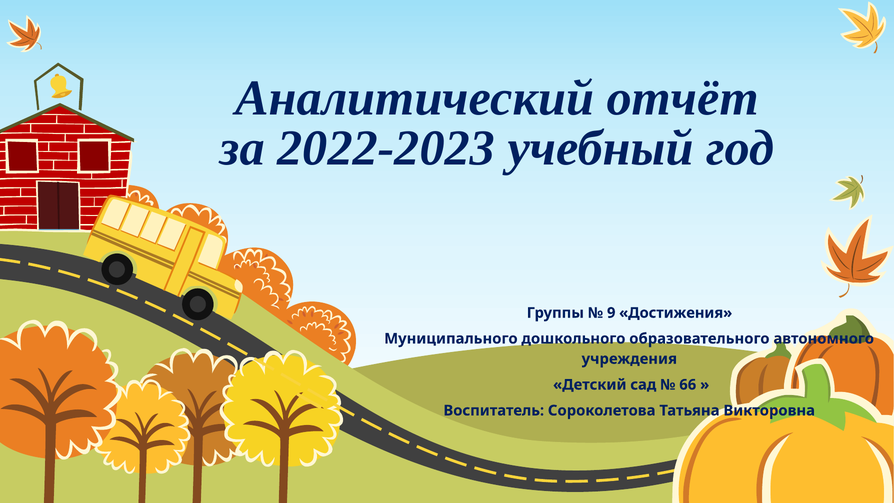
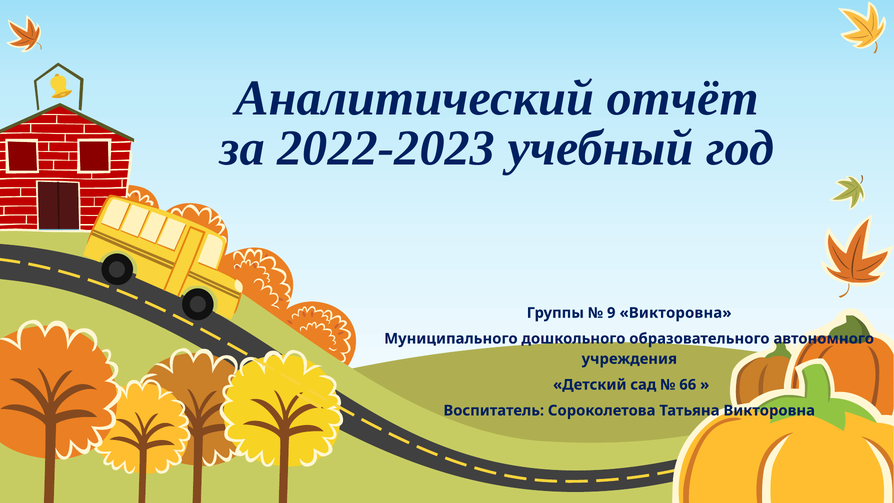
9 Достижения: Достижения -> Викторовна (676, 313)
